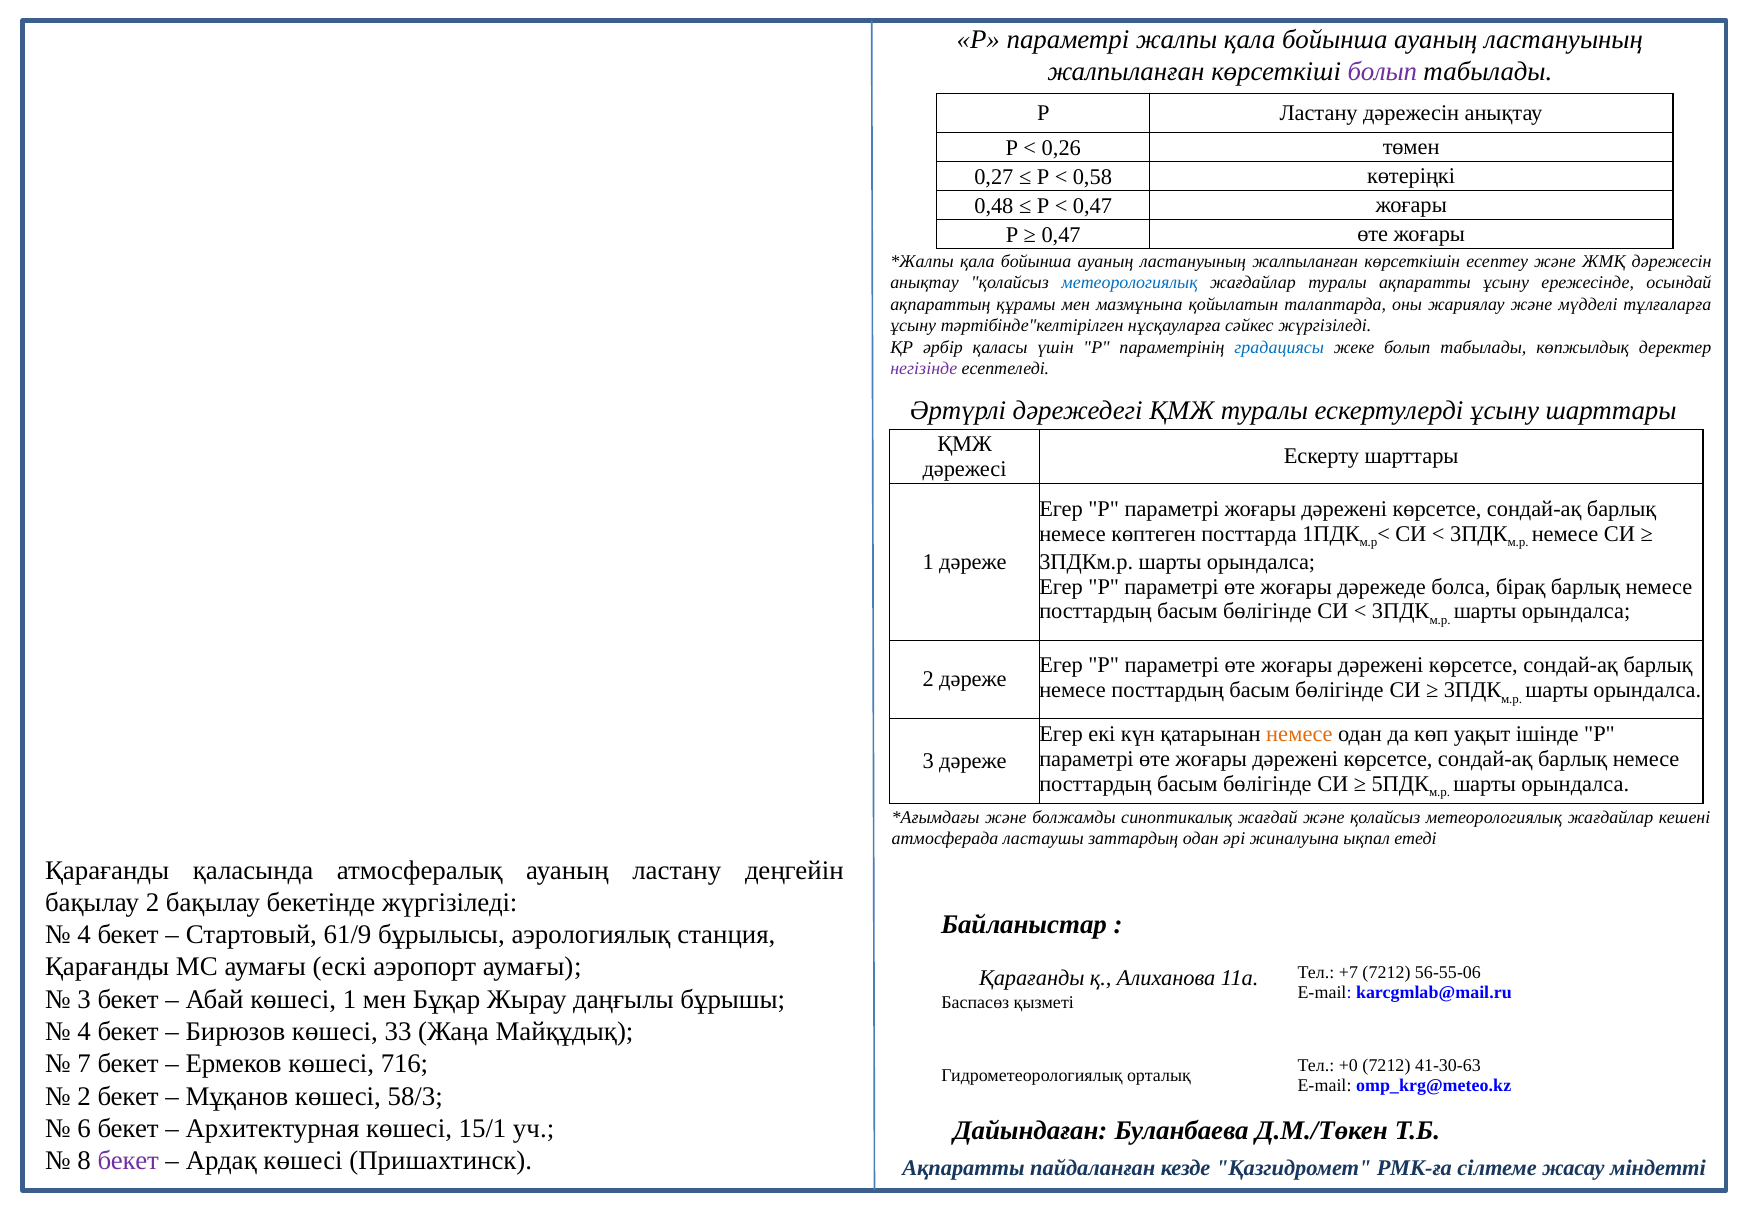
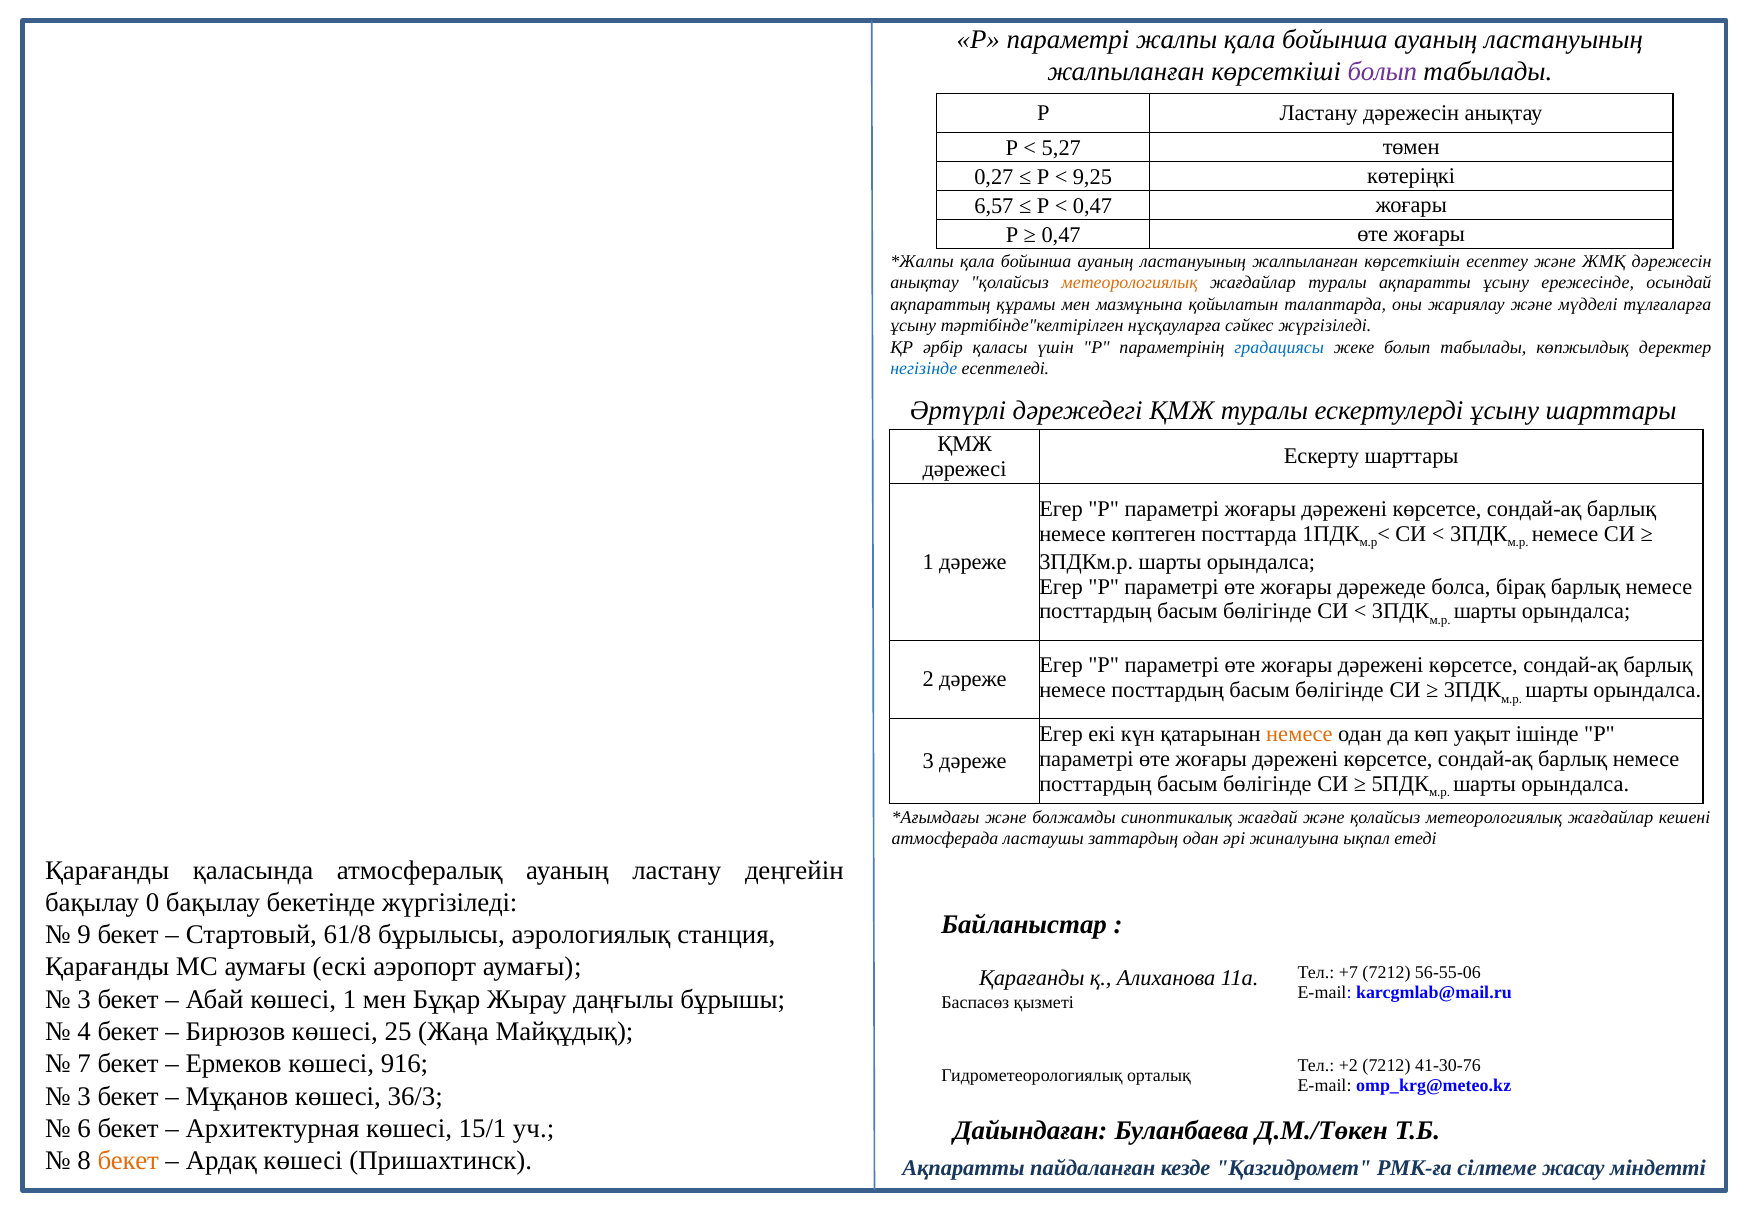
0,26: 0,26 -> 5,27 (1061, 148)
0,58: 0,58 -> 9,25 (1092, 177)
0,48: 0,48 -> 6,57 (994, 206)
метеорологиялық colour: blue -> orange (1130, 283)
негізінде colour: purple -> blue (924, 369)
бақылау 2: 2 -> 0 (153, 902)
4: 4 -> 9 (84, 935)
61/9: 61/9 -> 61/8 (348, 935)
33: 33 -> 25 (398, 1032)
716: 716 -> 916 (405, 1064)
+0: +0 -> +2 (1348, 1065)
41-30-63: 41-30-63 -> 41-30-76 (1448, 1065)
2: 2 -> 3 (84, 1096)
58/3: 58/3 -> 36/3 (415, 1096)
бекет colour: purple -> orange (128, 1161)
